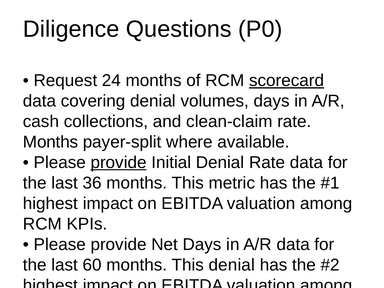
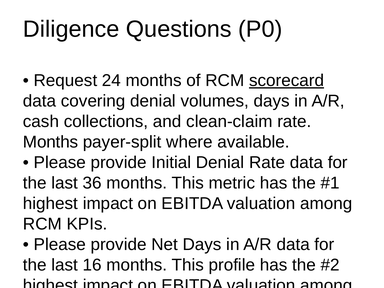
provide underline: present -> none (119, 162)
60: 60 -> 16 (92, 265)
This denial: denial -> profile (232, 265)
